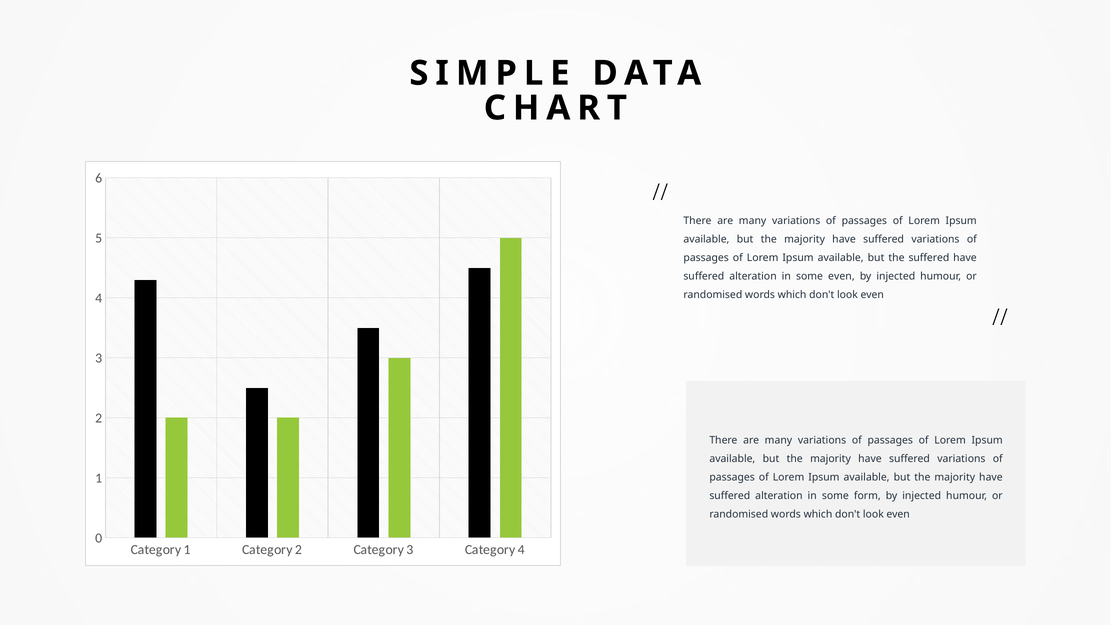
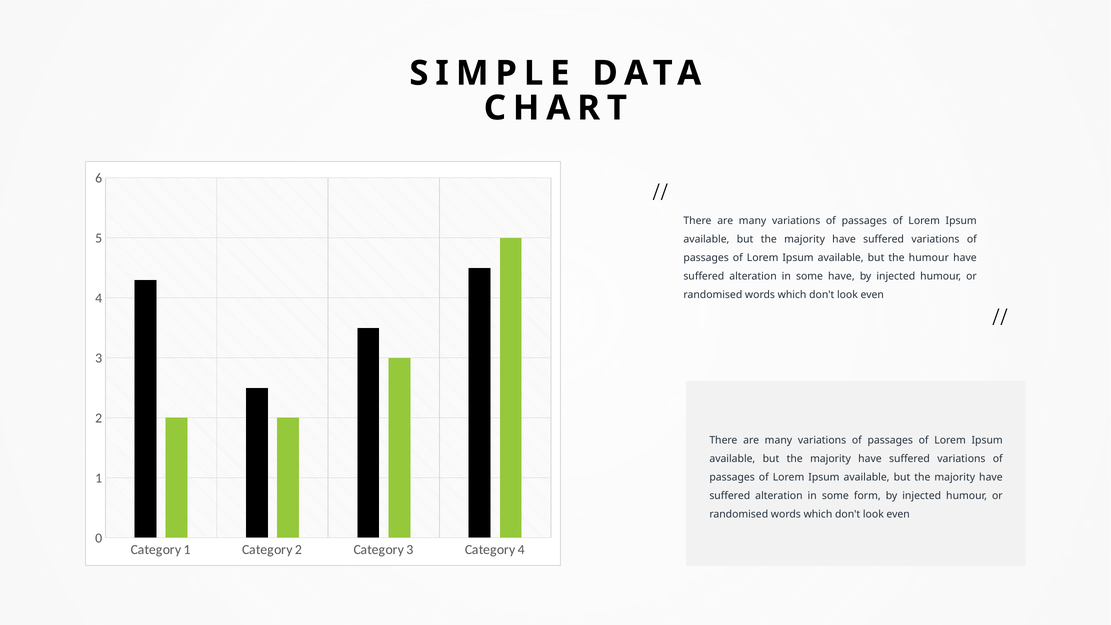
the suffered: suffered -> humour (929, 258)
some even: even -> have (841, 276)
